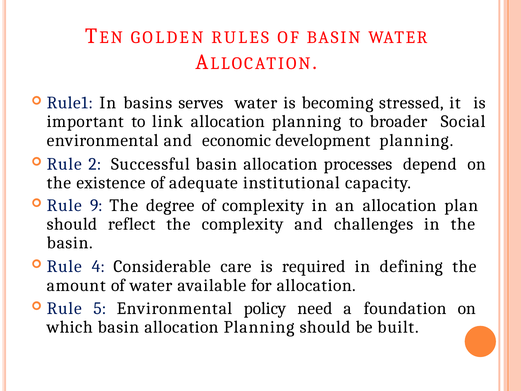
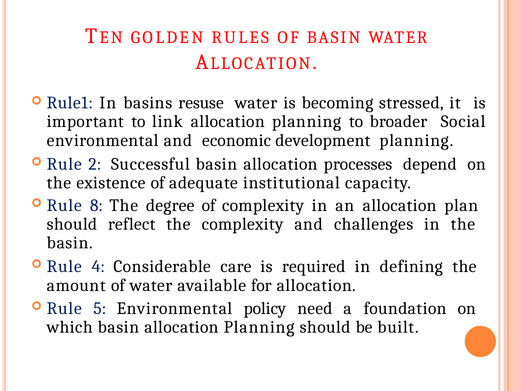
serves: serves -> resuse (201, 103)
9: 9 -> 8 (97, 205)
